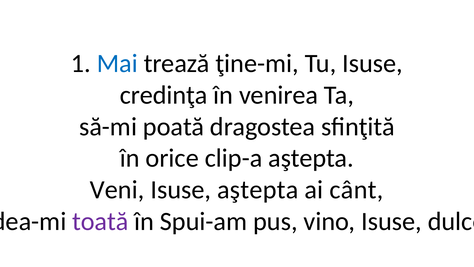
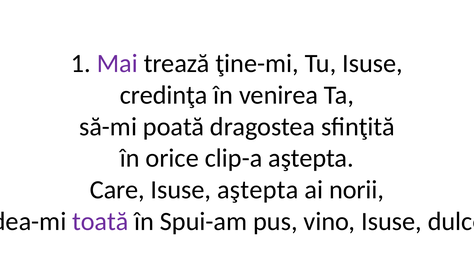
Mai colour: blue -> purple (117, 63)
Veni: Veni -> Care (117, 190)
cânt: cânt -> norii (357, 190)
